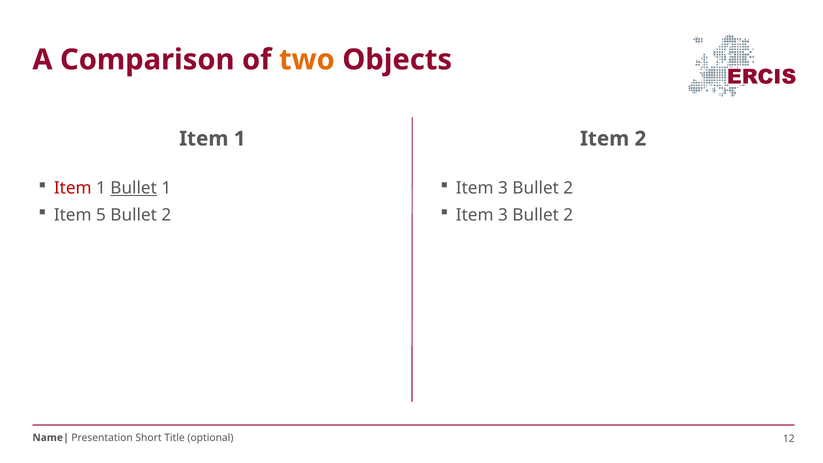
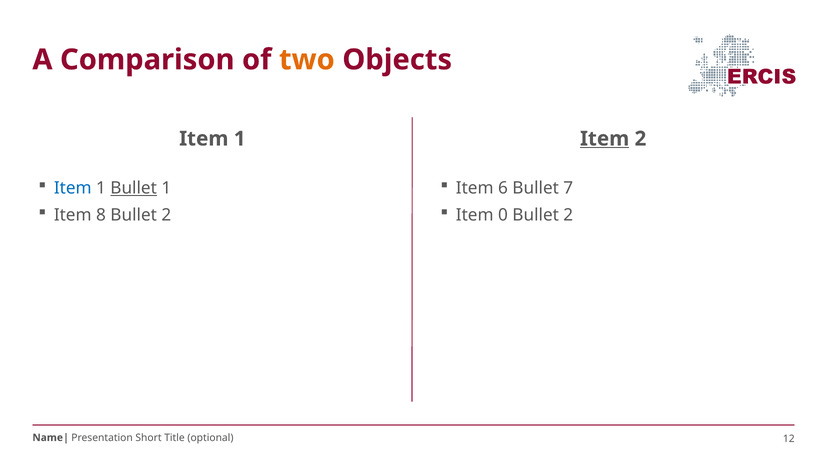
Item underline: none -> present (605, 139)
Item colour: red -> blue (73, 188)
3: 3 -> 6 (503, 188)
2: 2 -> 7 (568, 188)
5: 5 -> 8 (101, 215)
3: 3 -> 0 (503, 215)
